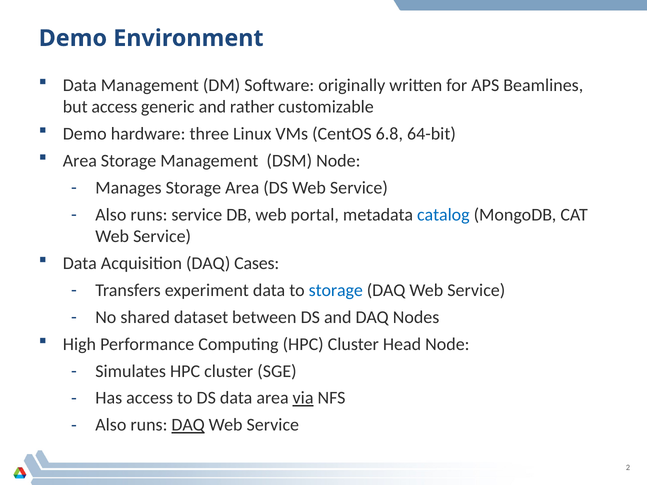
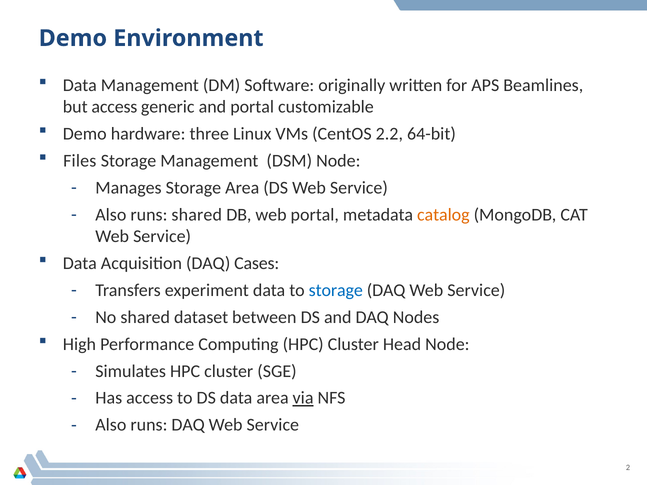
and rather: rather -> portal (252, 107)
6.8: 6.8 -> 2.2 (389, 134)
Area: Area -> Files (80, 161)
runs service: service -> shared (197, 215)
catalog colour: blue -> orange (443, 215)
DAQ underline: present -> none (188, 425)
